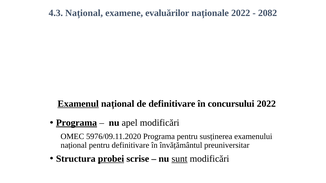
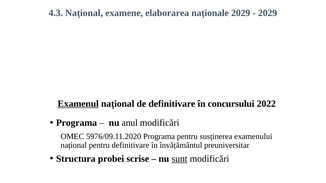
evaluărilor: evaluărilor -> elaborarea (167, 13)
naționale 2022: 2022 -> 2029 (241, 13)
2082: 2082 -> 2029 (268, 13)
Programa underline: present -> none (77, 123)
apel: apel -> anul (130, 123)
probei underline: present -> none (111, 159)
